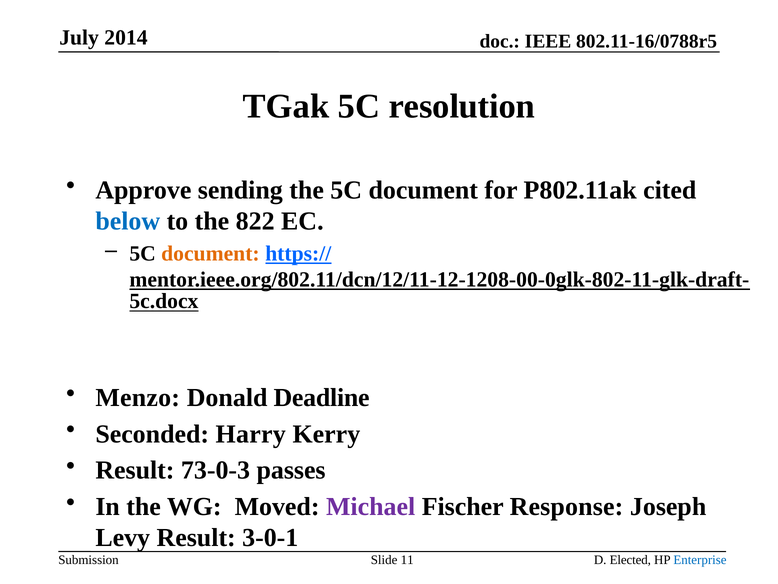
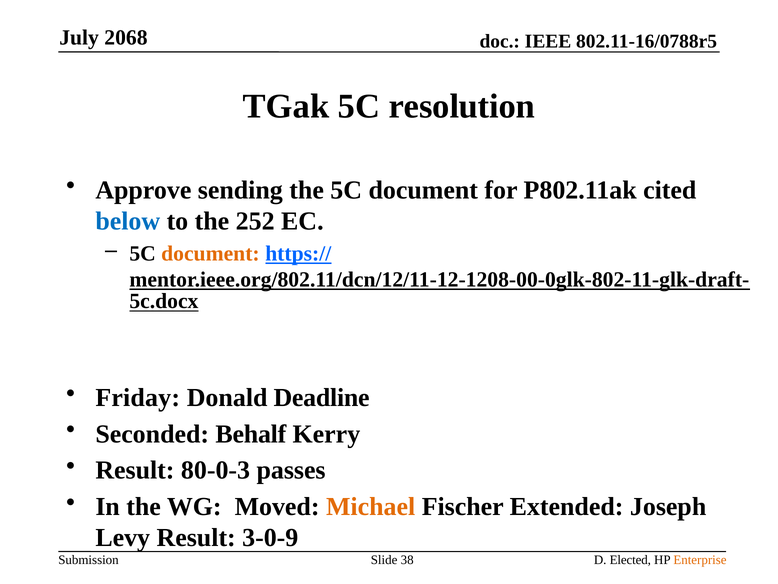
2014: 2014 -> 2068 (126, 38)
822: 822 -> 252 (255, 221)
Menzo: Menzo -> Friday (138, 397)
Harry: Harry -> Behalf (251, 434)
73-0-3: 73-0-3 -> 80-0-3 (216, 470)
Michael colour: purple -> orange (371, 506)
Response: Response -> Extended (567, 506)
3-0-1: 3-0-1 -> 3-0-9 (270, 537)
11: 11 -> 38 (407, 560)
Enterprise colour: blue -> orange (700, 560)
